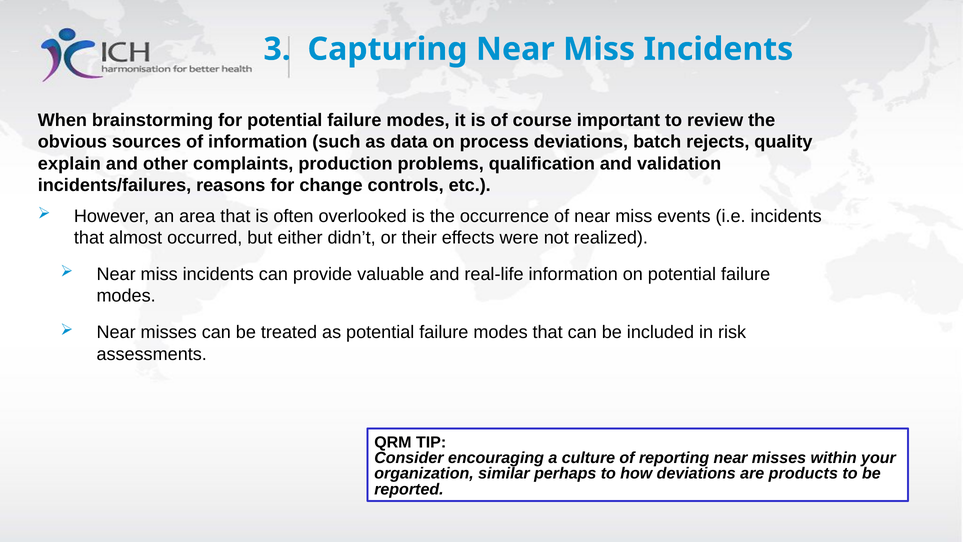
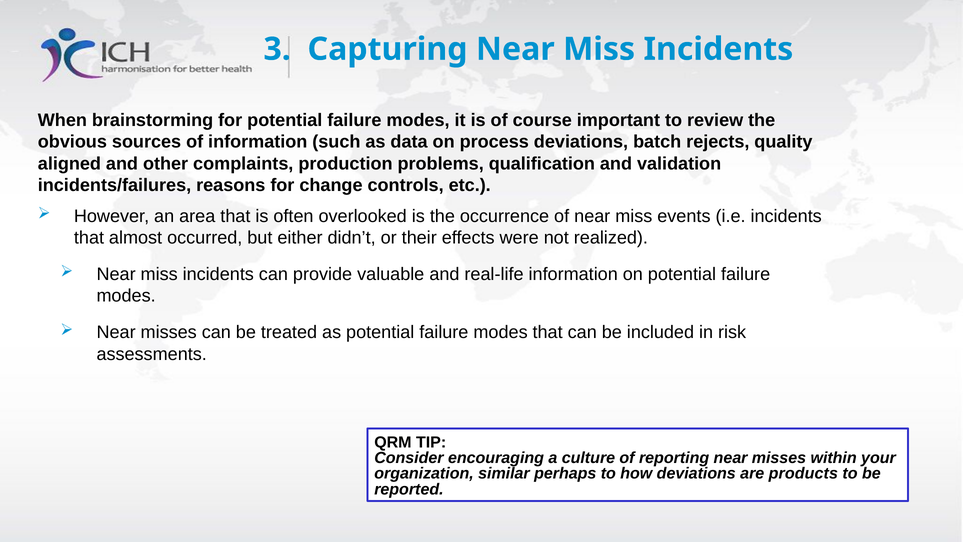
explain: explain -> aligned (69, 164)
